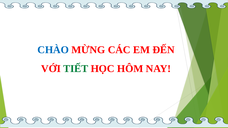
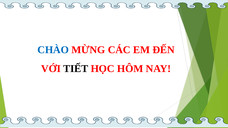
TIẾT colour: green -> black (76, 69)
